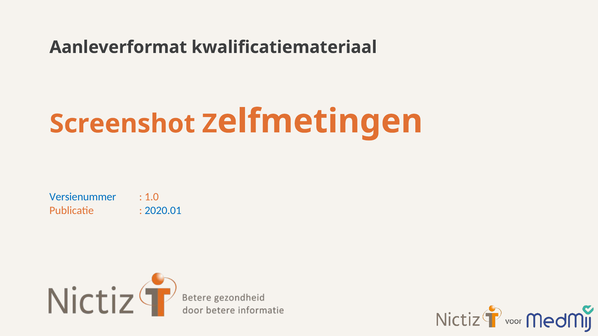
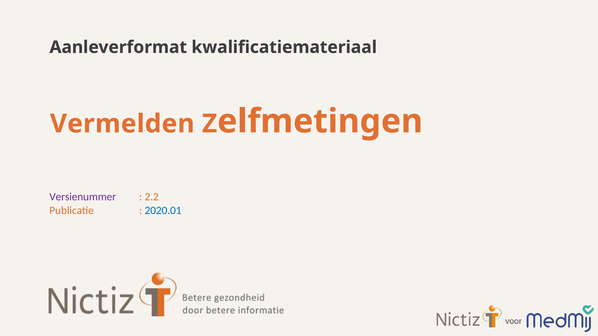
Screenshot: Screenshot -> Vermelden (122, 124)
Versienummer colour: blue -> purple (83, 197)
1.0: 1.0 -> 2.2 (152, 197)
